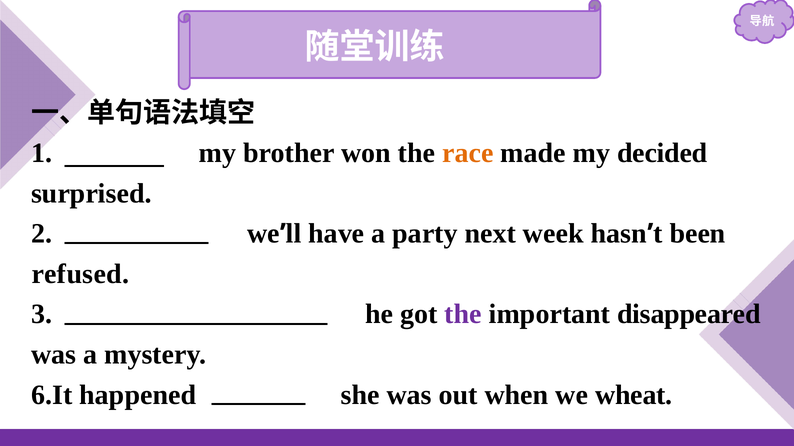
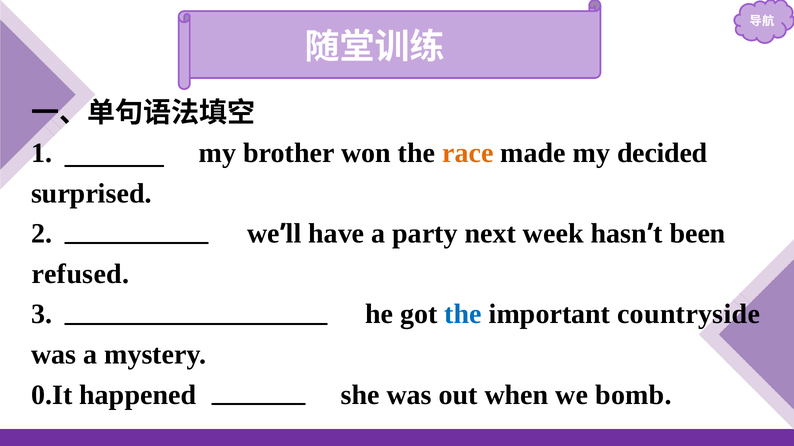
the colour: purple -> blue (463, 315)
disappeared: disappeared -> countryside (689, 315)
6.It: 6.It -> 0.It (52, 395)
wheat: wheat -> bomb (633, 395)
